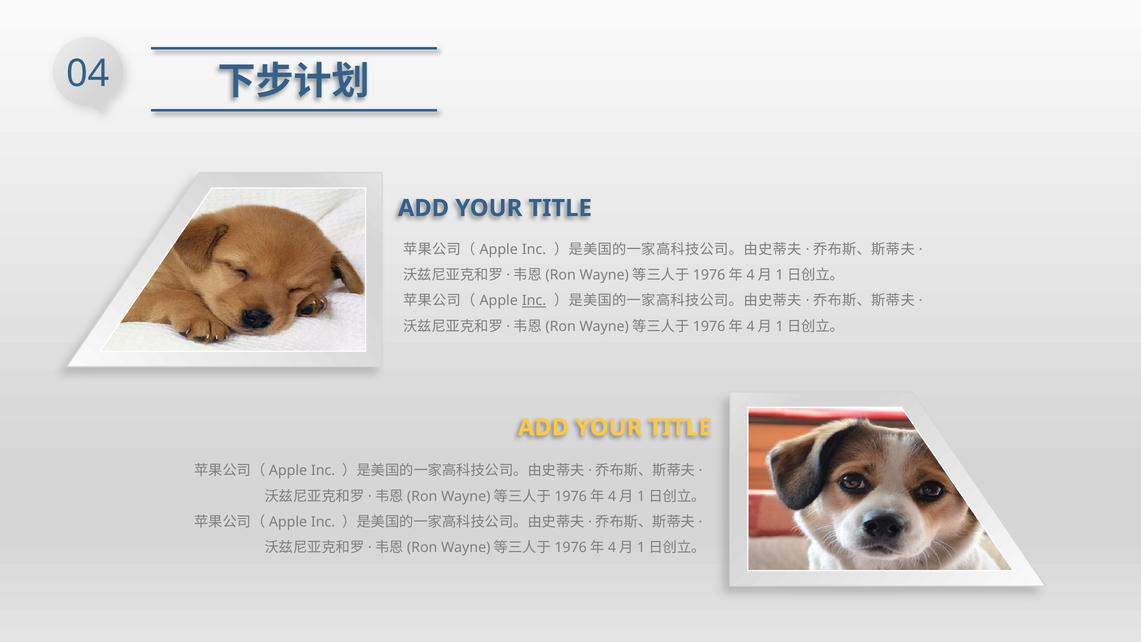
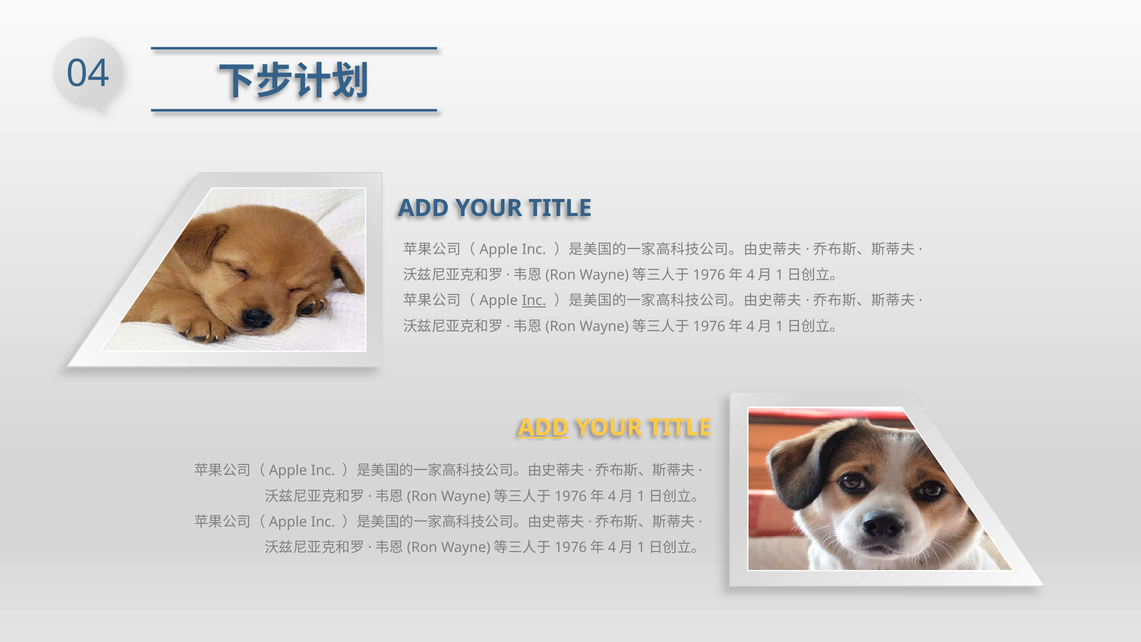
ADD underline: none -> present (544, 427)
